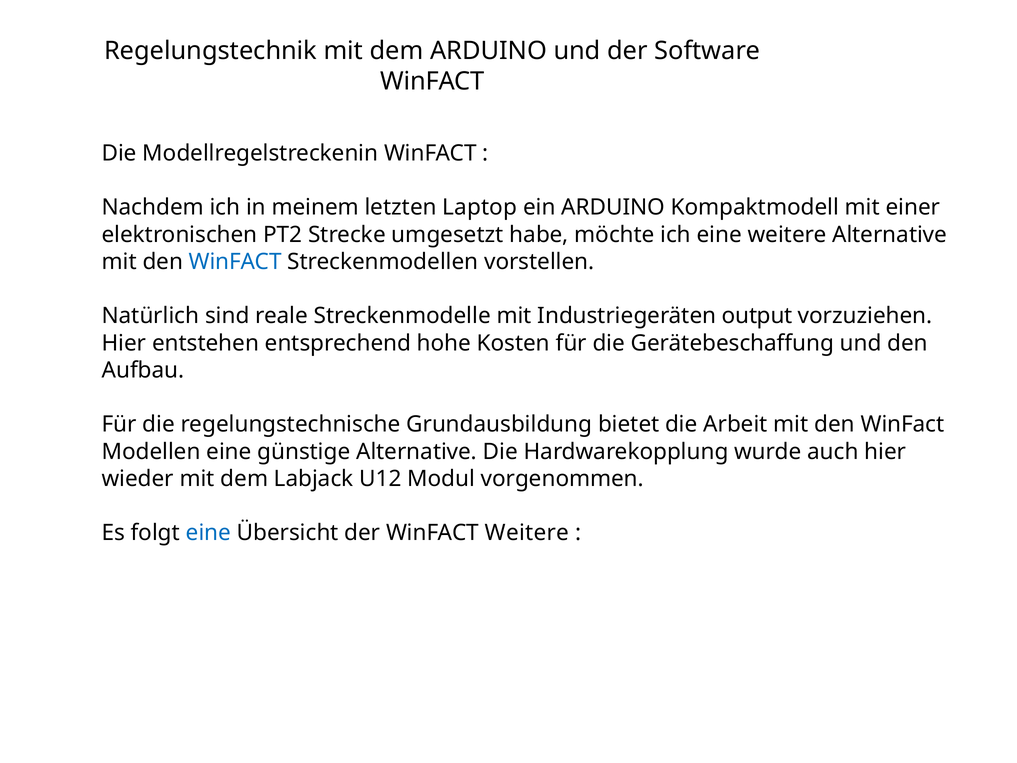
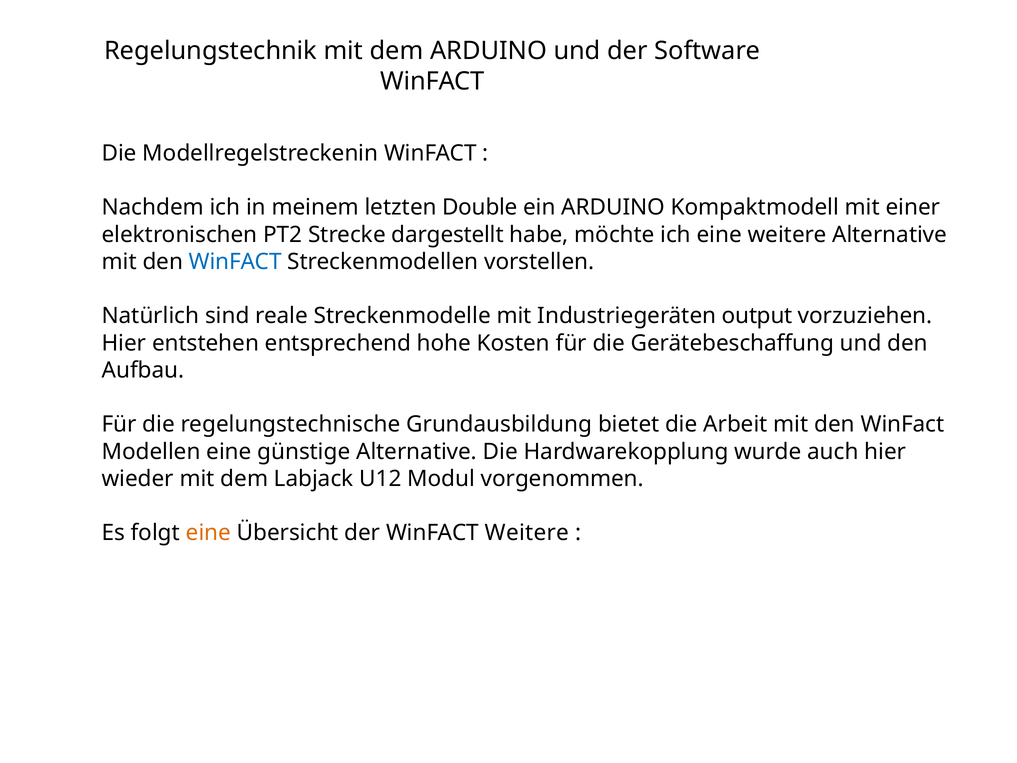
Laptop: Laptop -> Double (480, 207)
umgesetzt: umgesetzt -> dargestellt (448, 235)
eine colour: blue -> orange (208, 533)
